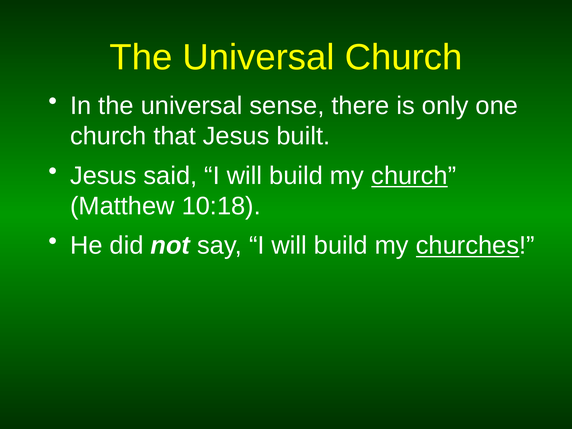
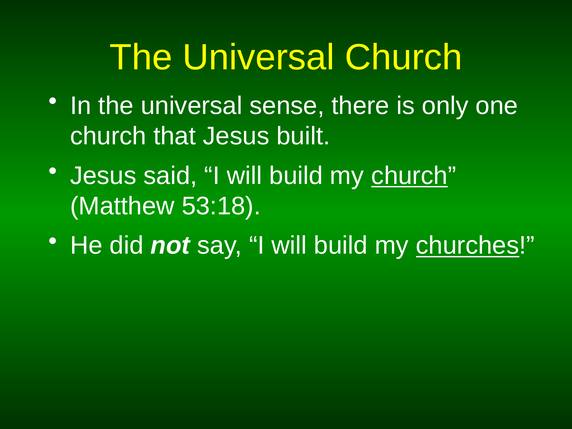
10:18: 10:18 -> 53:18 (221, 206)
